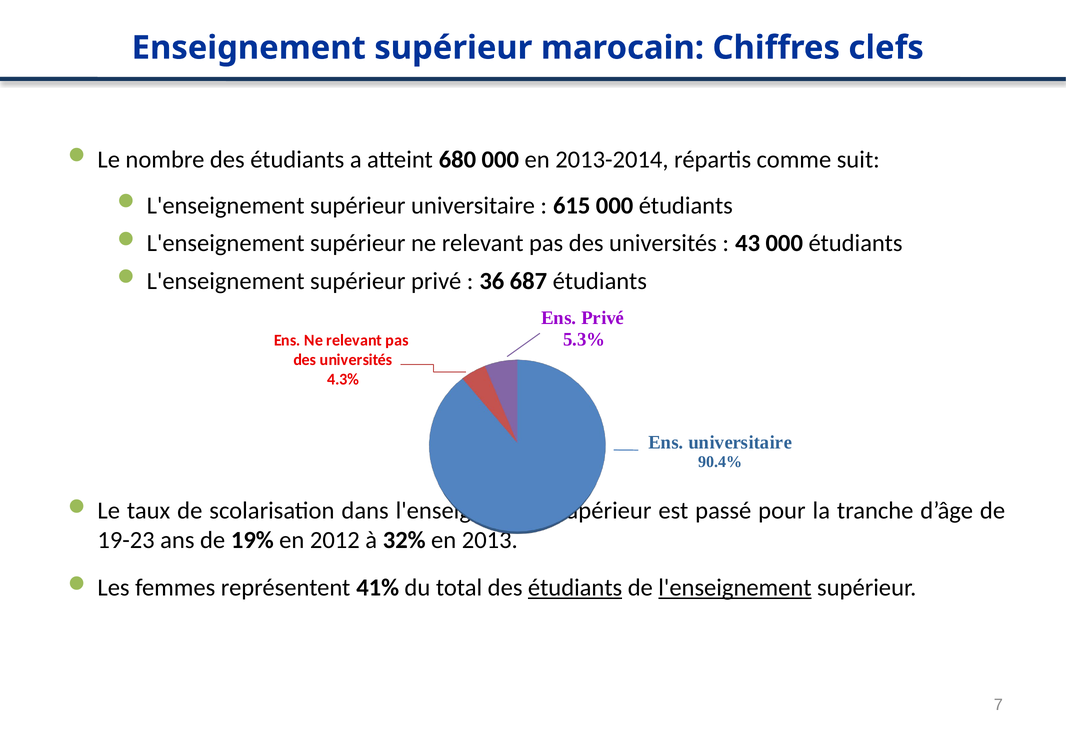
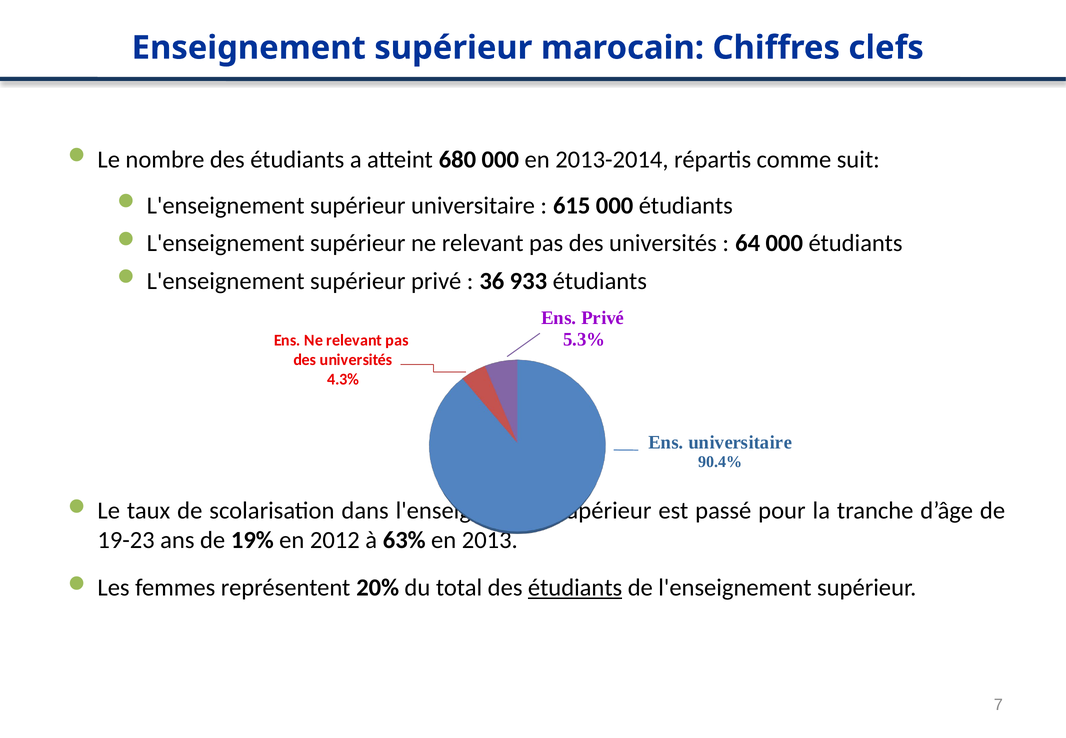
43: 43 -> 64 (748, 243)
687: 687 -> 933 (528, 281)
32%: 32% -> 63% (404, 540)
41%: 41% -> 20% (378, 588)
l'enseignement underline: present -> none (735, 588)
